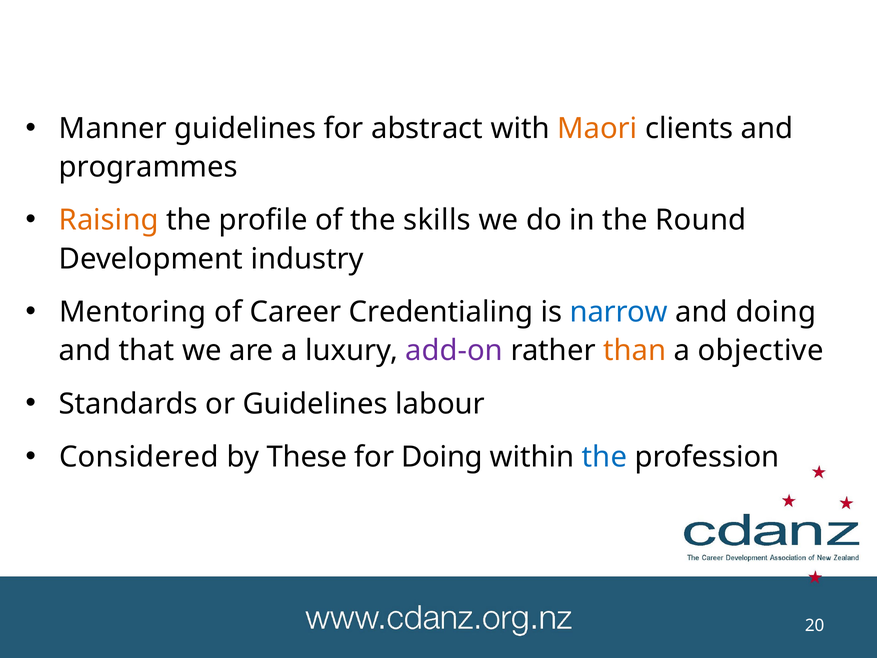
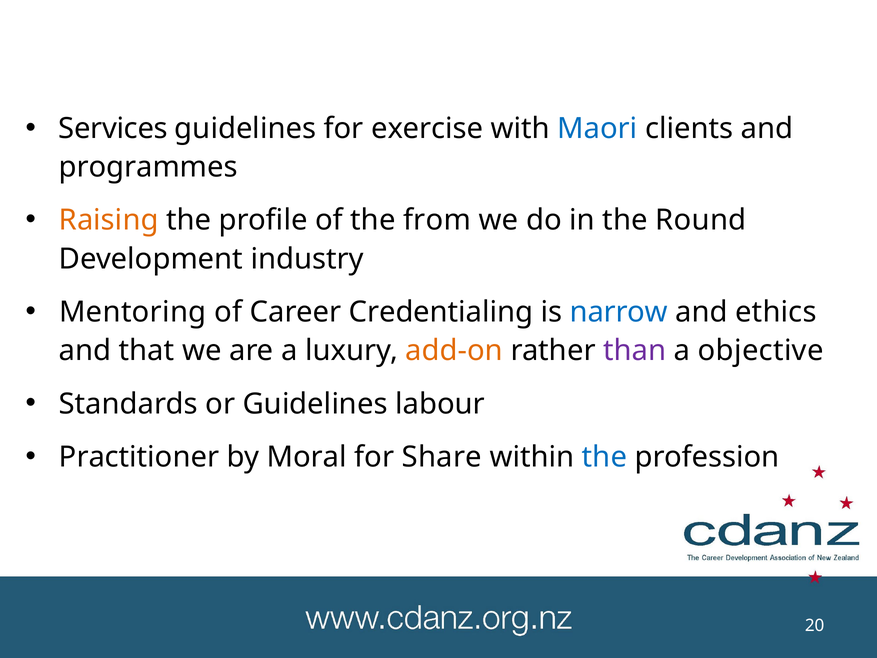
Manner: Manner -> Services (113, 128)
abstract: abstract -> exercise (427, 128)
Maori colour: orange -> blue (597, 128)
skills: skills -> from (437, 220)
and doing: doing -> ethics (776, 312)
add-on colour: purple -> orange (454, 351)
than colour: orange -> purple (635, 351)
Considered: Considered -> Practitioner (139, 457)
These: These -> Moral (307, 457)
for Doing: Doing -> Share (442, 457)
